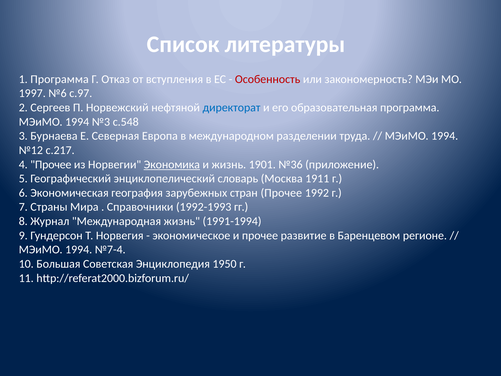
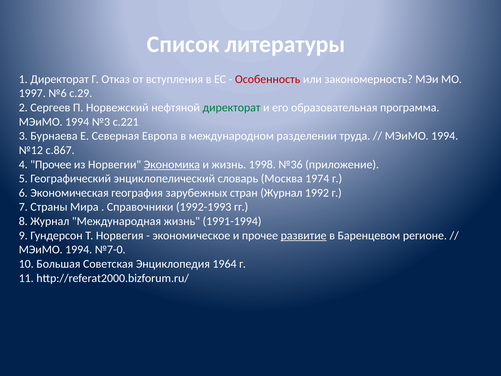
1 Программа: Программа -> Директорат (60, 79)
с.97: с.97 -> с.29 (81, 93)
директорат colour: blue -> green (232, 108)
с.548: с.548 -> с.221 (126, 122)
с.217: с.217 -> с.867 (60, 150)
1901: 1901 -> 1998 (262, 164)
1911: 1911 -> 1974 (317, 179)
стран Прочее: Прочее -> Журнал (281, 193)
развитие underline: none -> present (304, 235)
№7-4: №7-4 -> №7-0 (110, 250)
1950: 1950 -> 1964 (225, 264)
